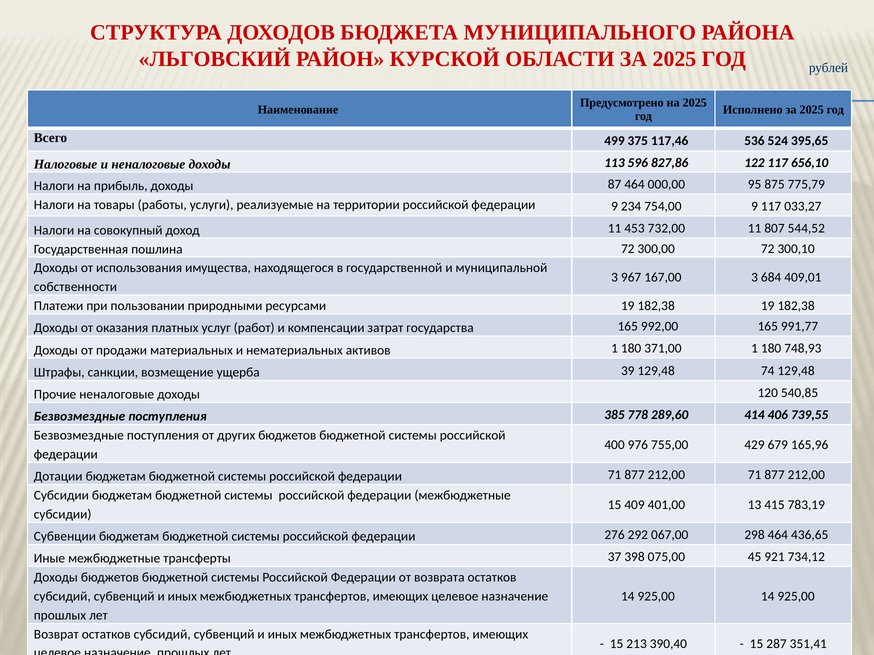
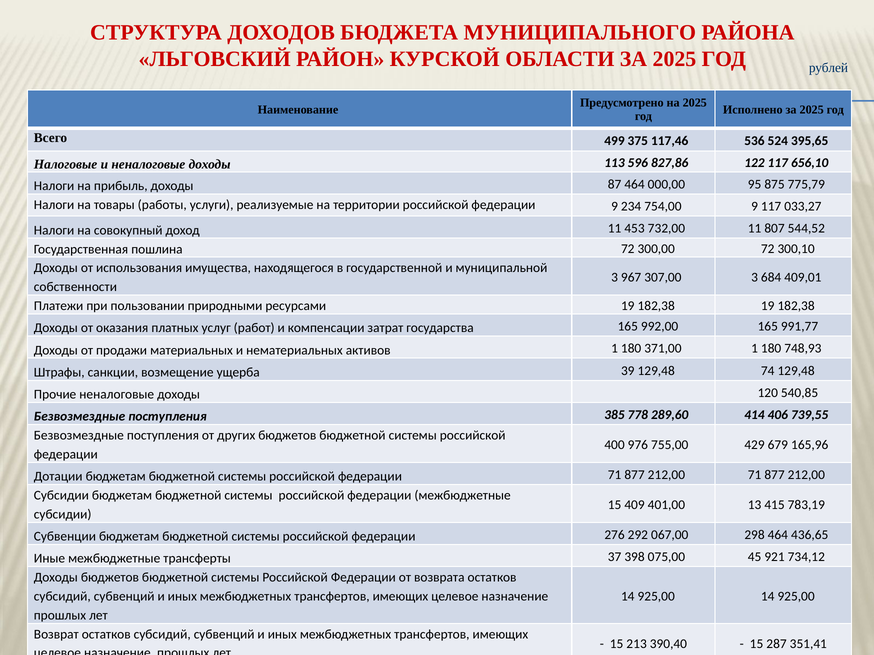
167,00: 167,00 -> 307,00 (663, 278)
